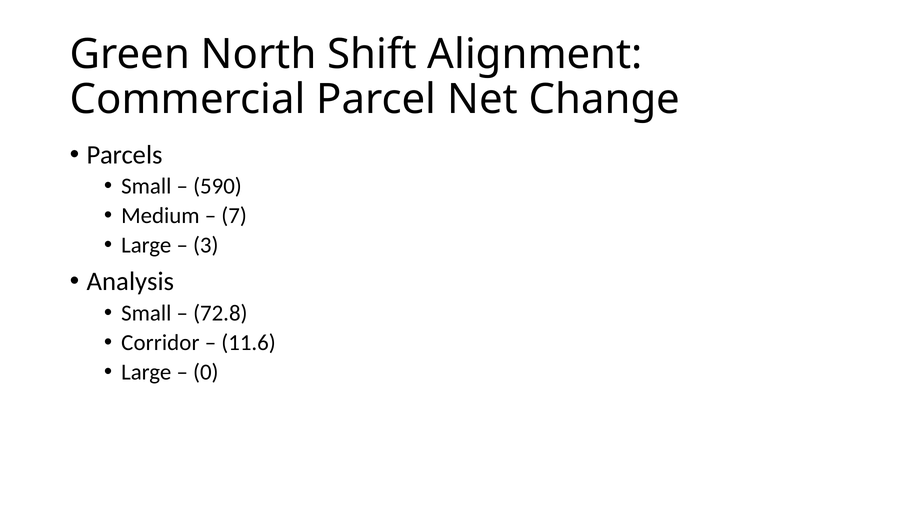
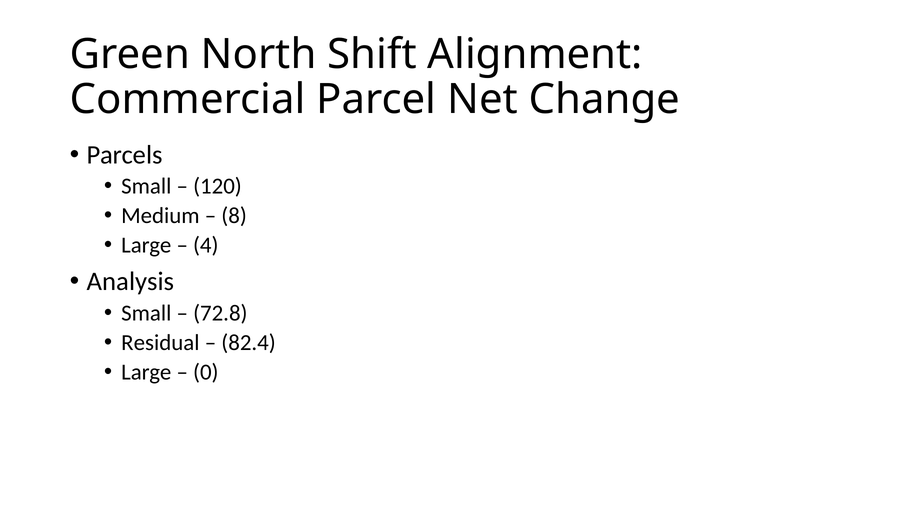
590: 590 -> 120 (217, 186)
7: 7 -> 8 (234, 216)
3: 3 -> 4 (206, 245)
Corridor: Corridor -> Residual (160, 342)
11.6: 11.6 -> 82.4 (249, 342)
